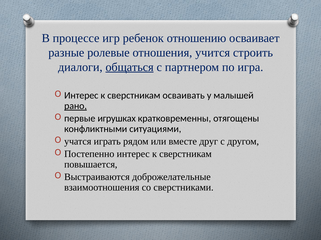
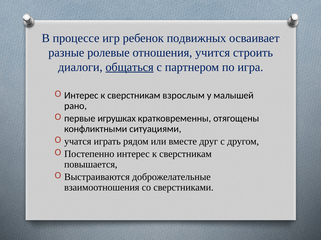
отношению: отношению -> подвижных (196, 38)
осваивать: осваивать -> взрослым (184, 96)
рано underline: present -> none (76, 106)
